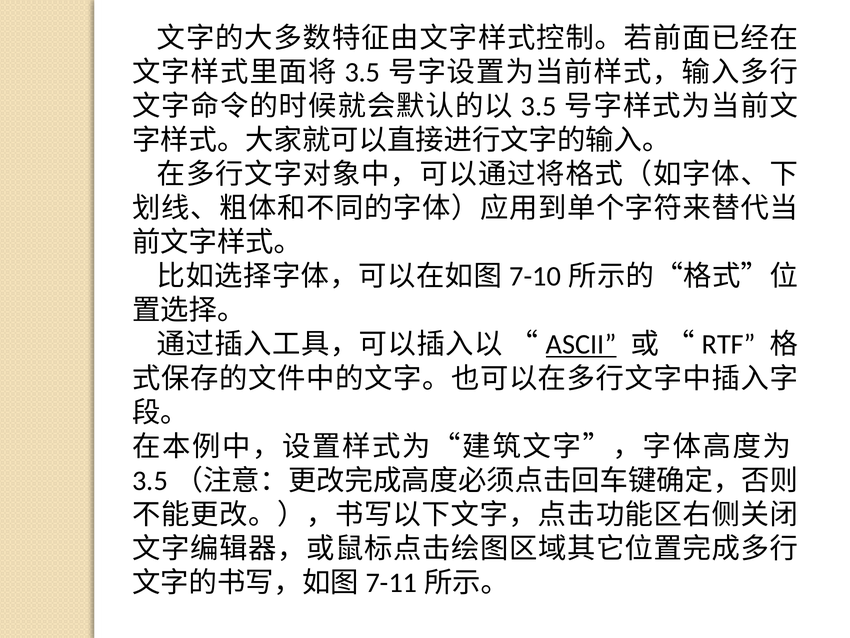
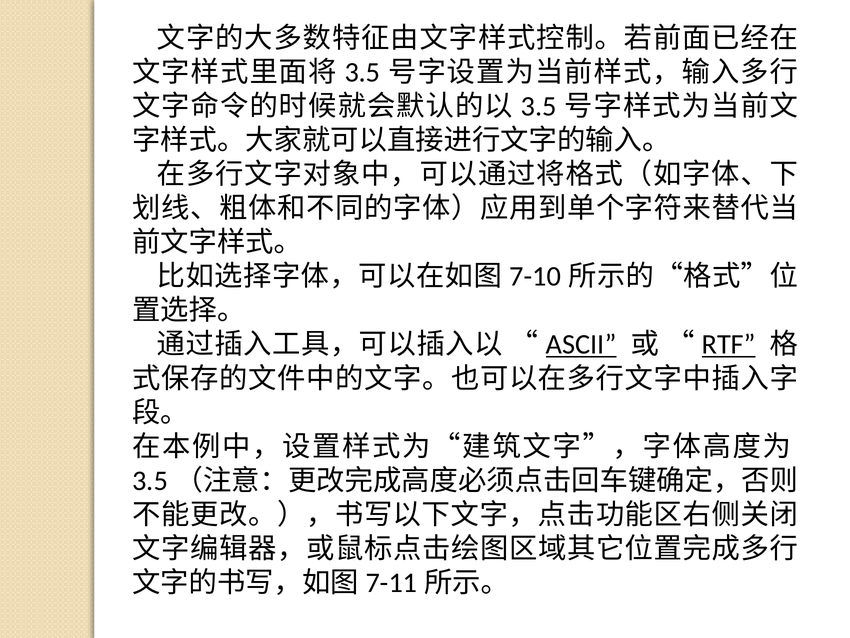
RTF underline: none -> present (729, 344)
